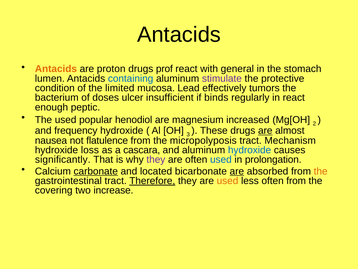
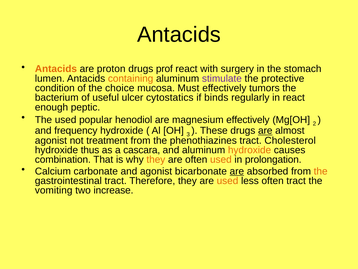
general: general -> surgery (237, 69)
containing colour: blue -> orange (131, 78)
limited: limited -> choice (120, 88)
Lead: Lead -> Must (188, 88)
doses: doses -> useful (106, 97)
insufficient: insufficient -> cytostatics (170, 97)
magnesium increased: increased -> effectively (248, 120)
nausea: nausea -> agonist (51, 140)
flatulence: flatulence -> treatment (107, 140)
micropolyposis: micropolyposis -> phenothiazines (203, 140)
Mechanism: Mechanism -> Cholesterol (290, 140)
loss: loss -> thus (90, 150)
hydroxide colour: blue -> orange (250, 150)
significantly: significantly -> combination (63, 159)
they colour: purple -> orange (156, 159)
used colour: blue -> orange (221, 159)
carbonate underline: present -> none (96, 171)
and located: located -> agonist (156, 171)
Therefore underline: present -> none (152, 180)
often from: from -> tract (296, 180)
covering: covering -> vomiting (54, 190)
